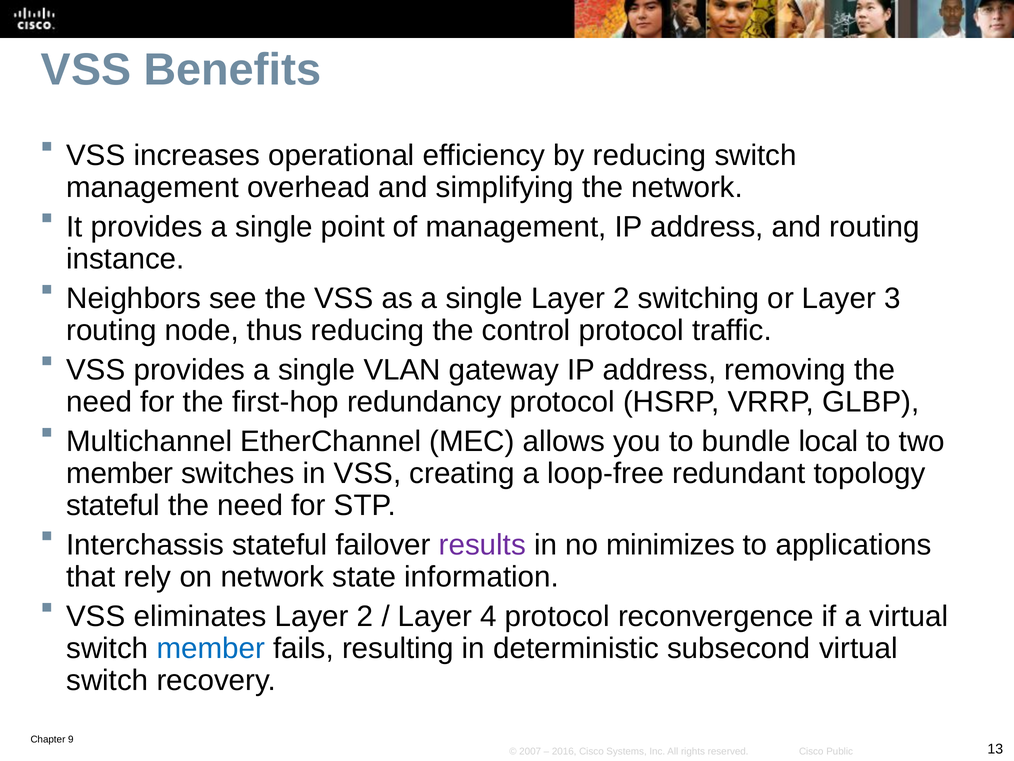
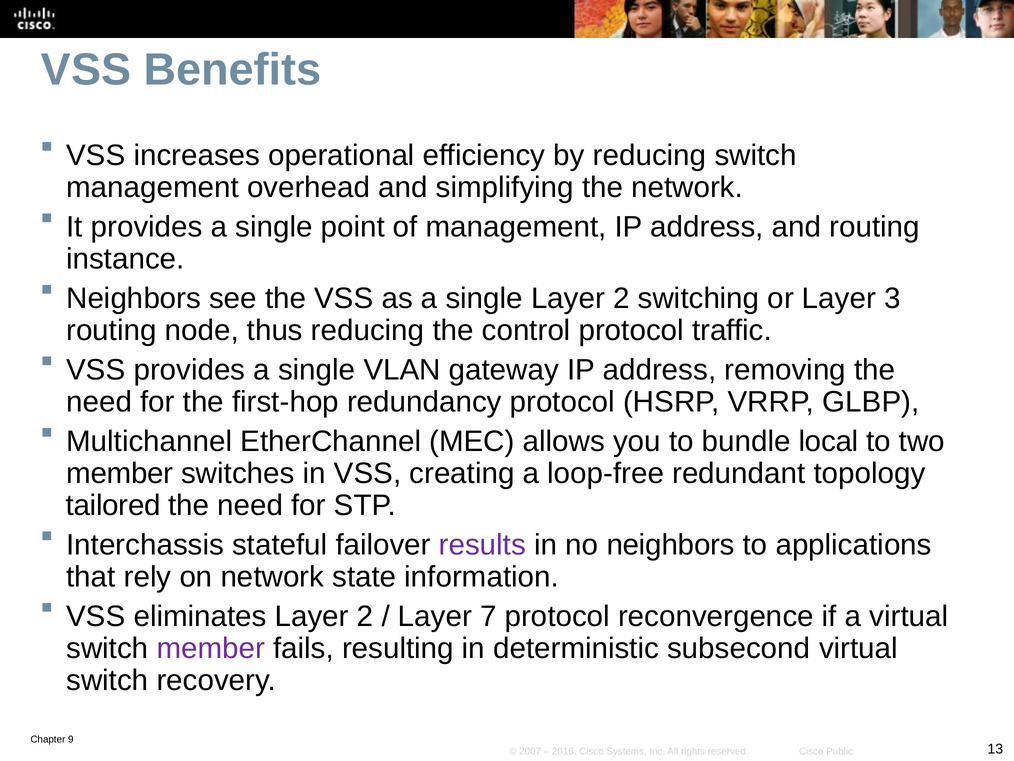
stateful: stateful -> tailored (113, 505)
no minimizes: minimizes -> neighbors (671, 545)
4: 4 -> 7 (488, 616)
member colour: blue -> purple (211, 648)
